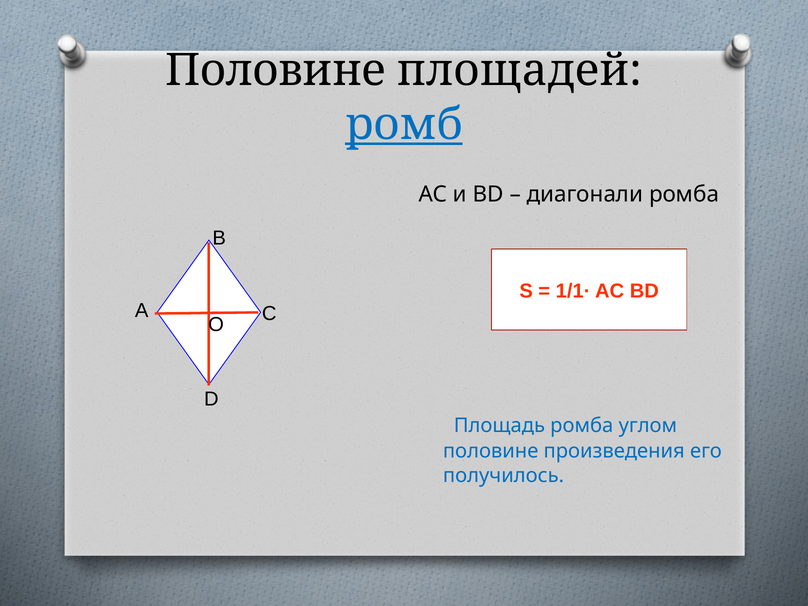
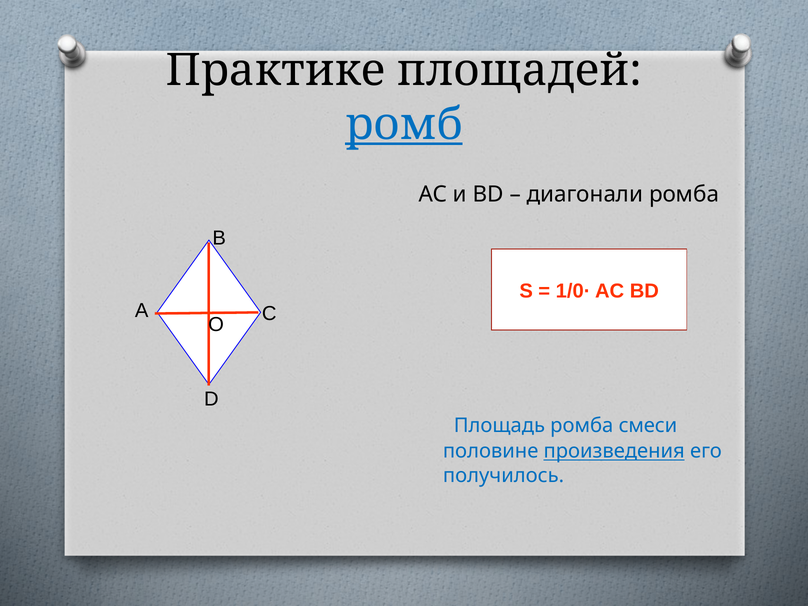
Половине: Половине -> Практике (275, 70)
1/1∙: 1/1∙ -> 1/0∙ (573, 291)
углом: углом -> смеси (648, 426)
произведения underline: none -> present (614, 451)
